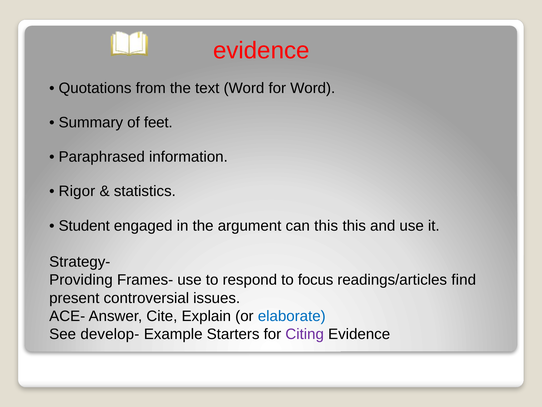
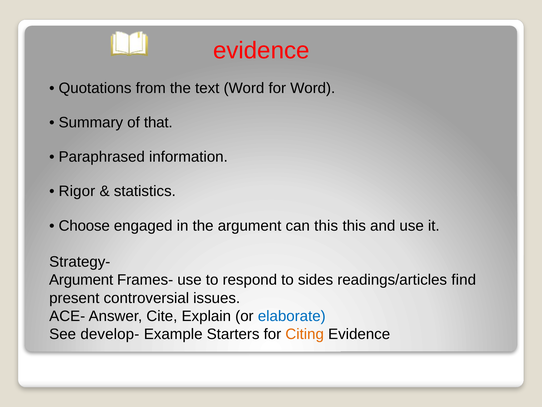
feet: feet -> that (158, 122)
Student: Student -> Choose (84, 225)
Providing: Providing -> Argument (81, 280)
focus: focus -> sides (316, 280)
Citing colour: purple -> orange (305, 334)
